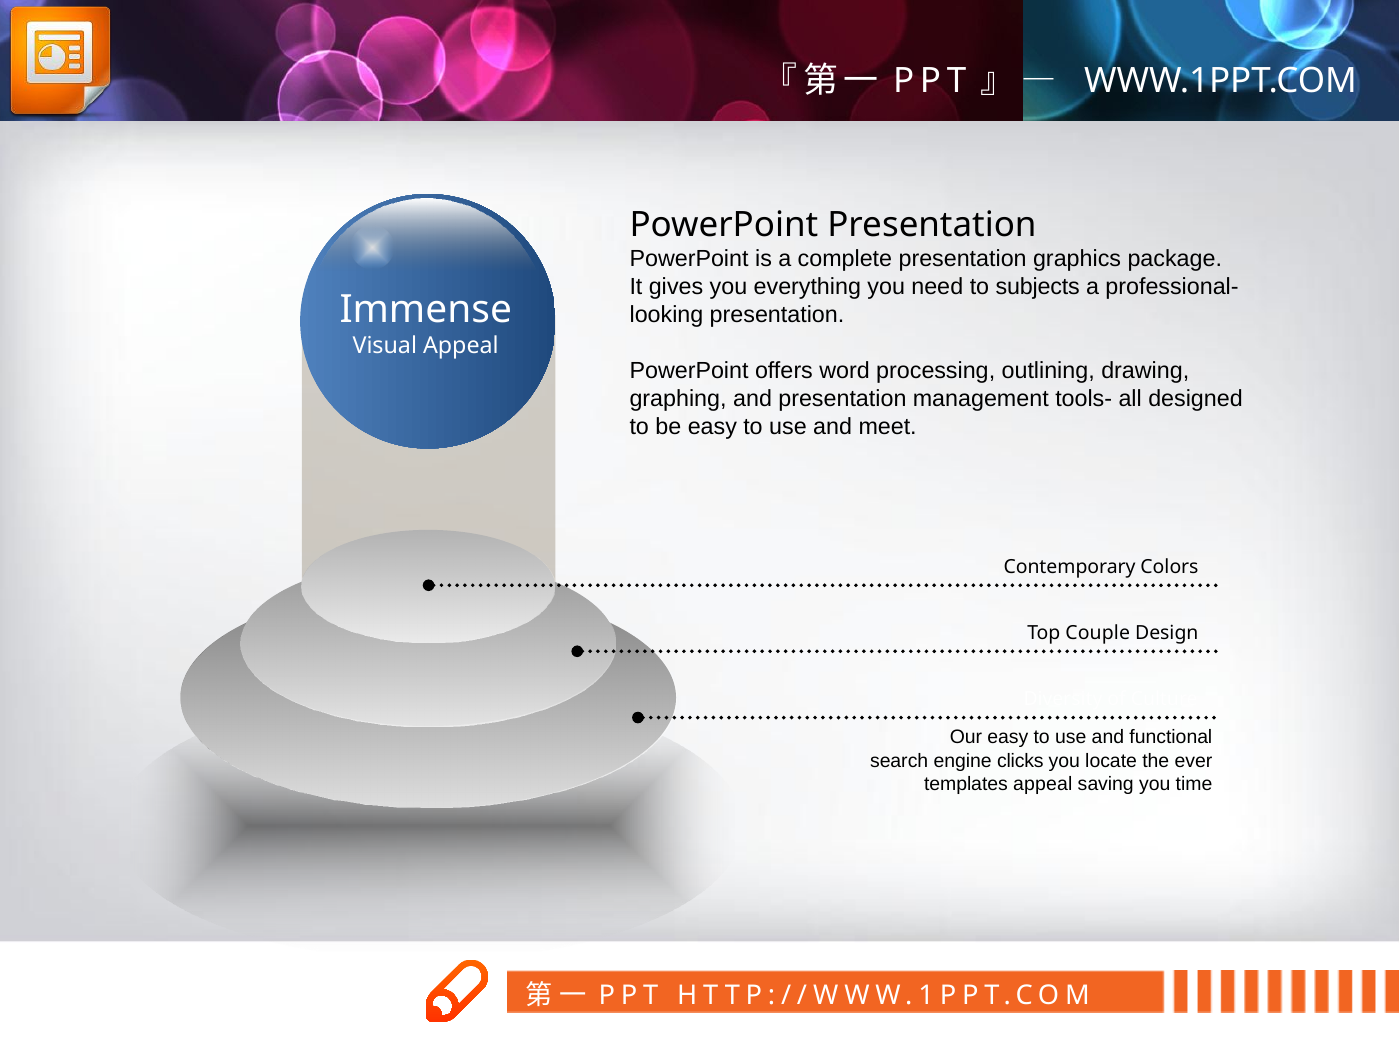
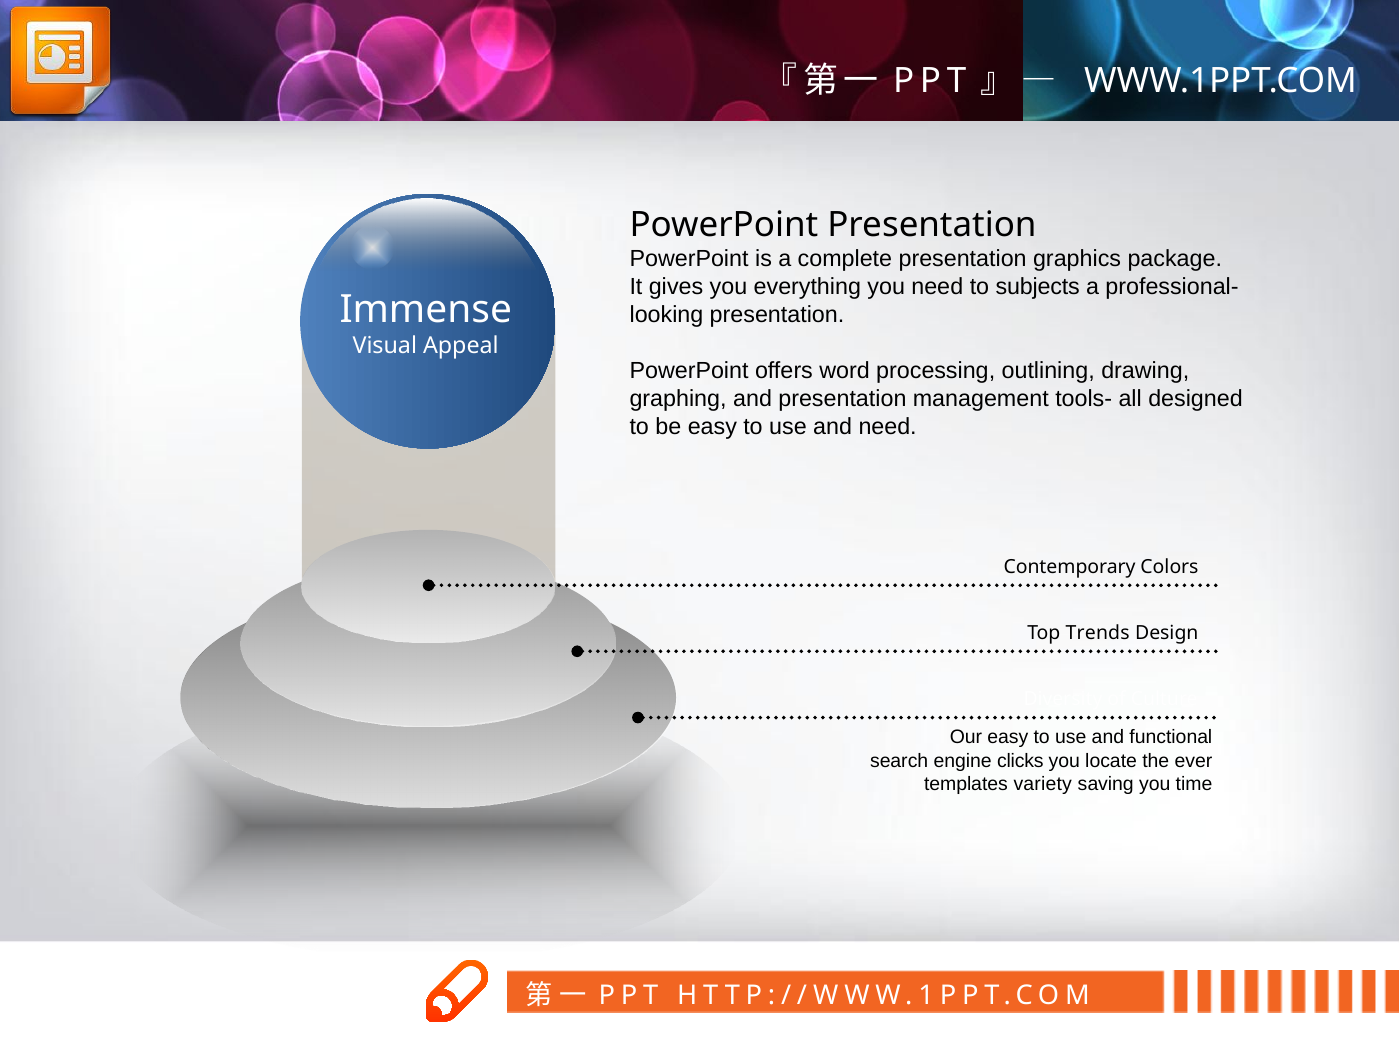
and meet: meet -> need (888, 427)
Couple: Couple -> Trends (1098, 633)
templates appeal: appeal -> variety (1043, 784)
